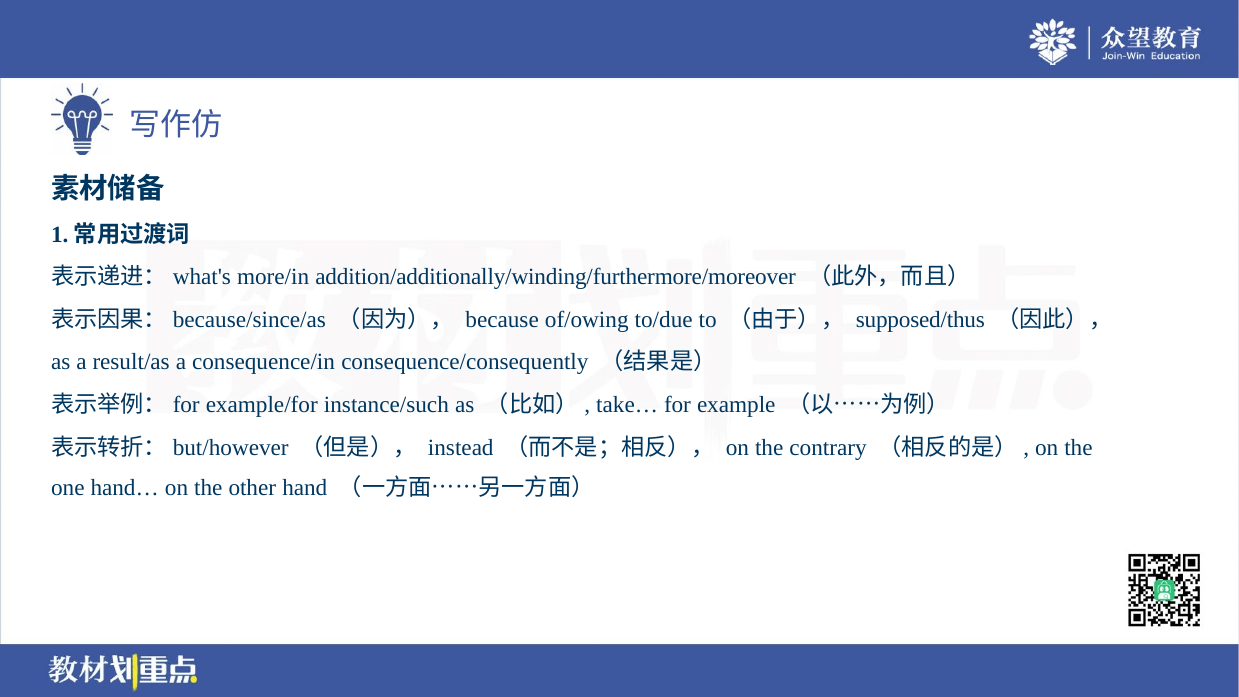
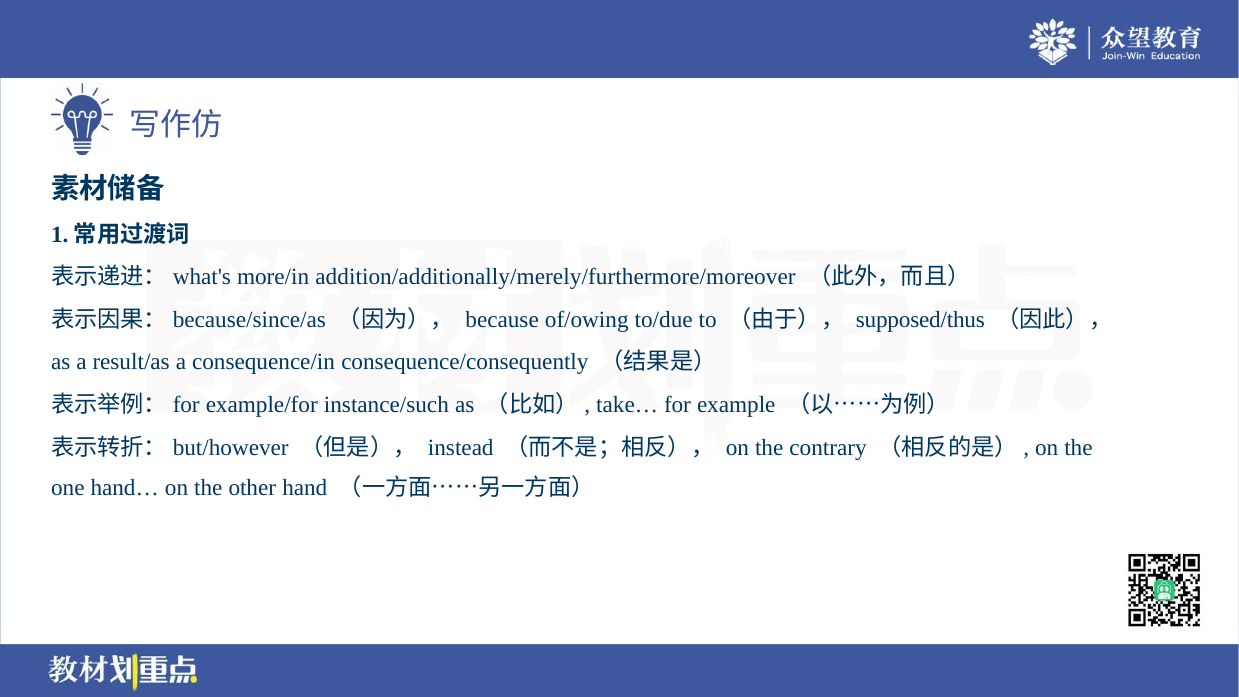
addition/additionally/winding/furthermore/moreover: addition/additionally/winding/furthermore/moreover -> addition/additionally/merely/furthermore/moreover (556, 277)
